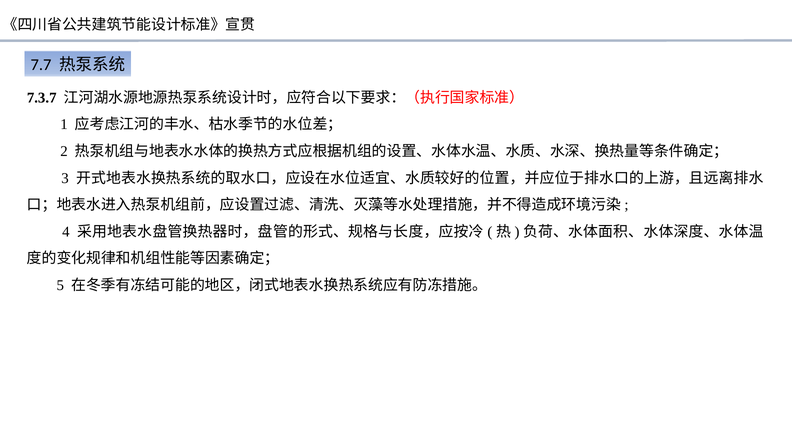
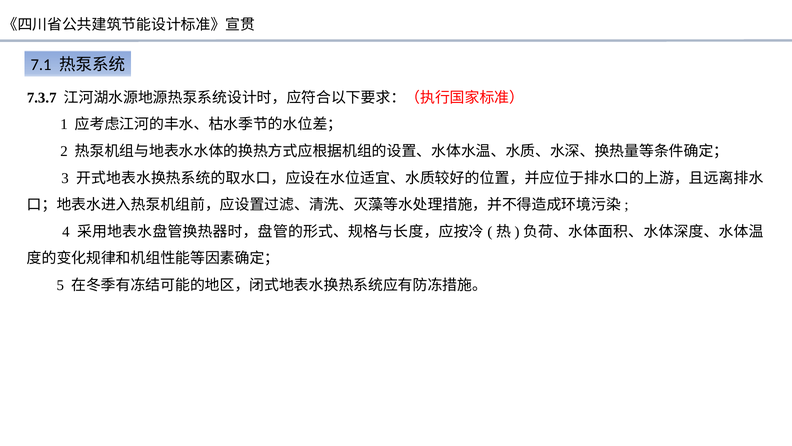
7.7: 7.7 -> 7.1 (41, 64)
